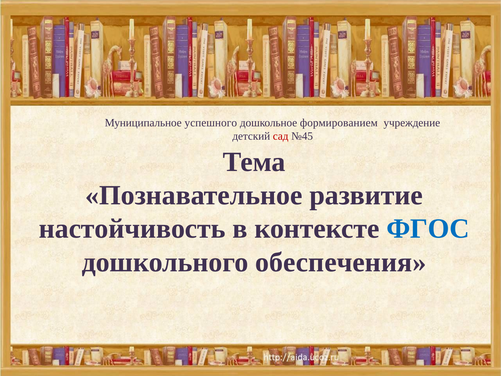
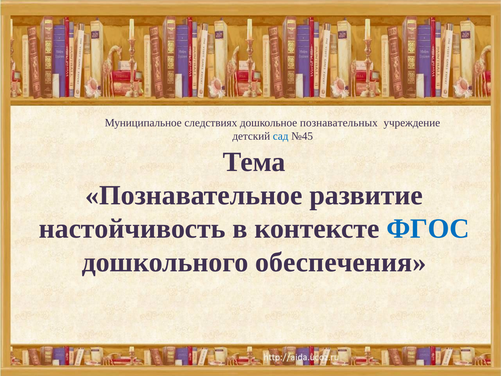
успешного: успешного -> следствиях (211, 123)
формированием: формированием -> познавательных (339, 123)
сад colour: red -> blue (281, 136)
